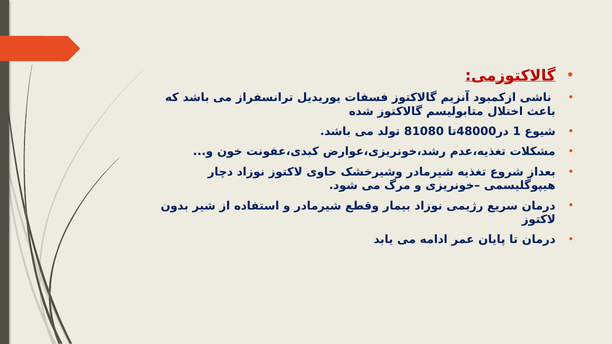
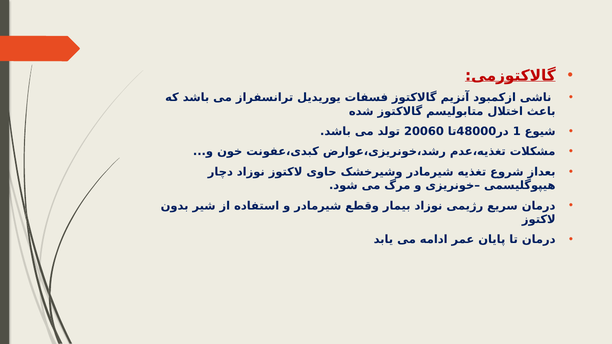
81080: 81080 -> 20060 (424, 132)
